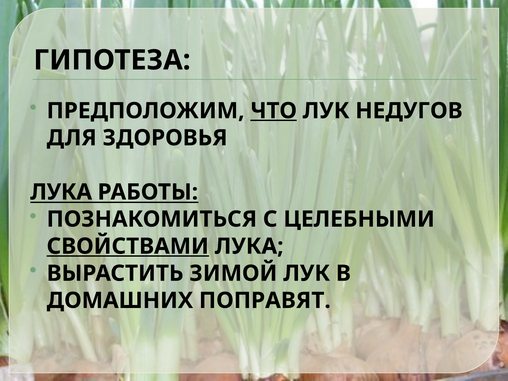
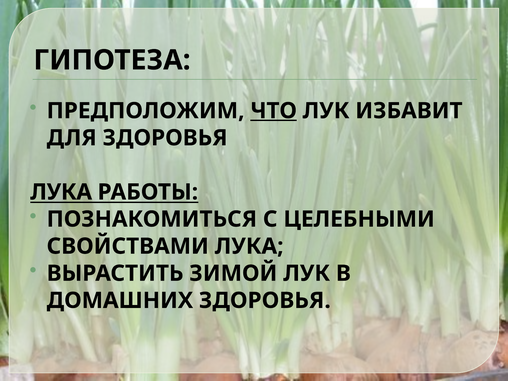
НЕДУГОВ: НЕДУГОВ -> ИЗБАВИТ (409, 111)
СВОЙСТВАМИ underline: present -> none (128, 246)
ДОМАШНИХ ПОПРАВЯТ: ПОПРАВЯТ -> ЗДОРОВЬЯ (265, 300)
